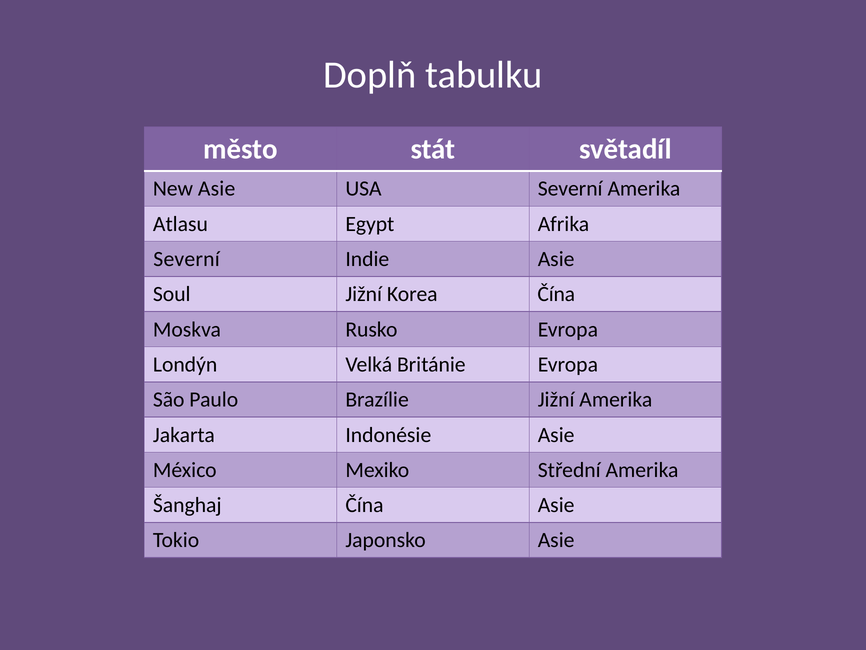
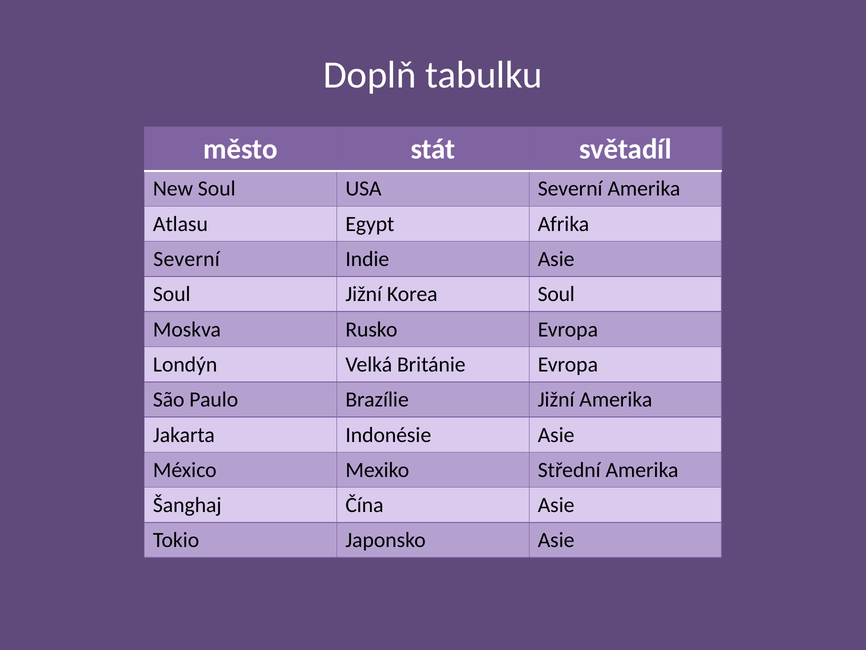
New Asie: Asie -> Soul (217, 189)
Korea Čína: Čína -> Soul (556, 294)
